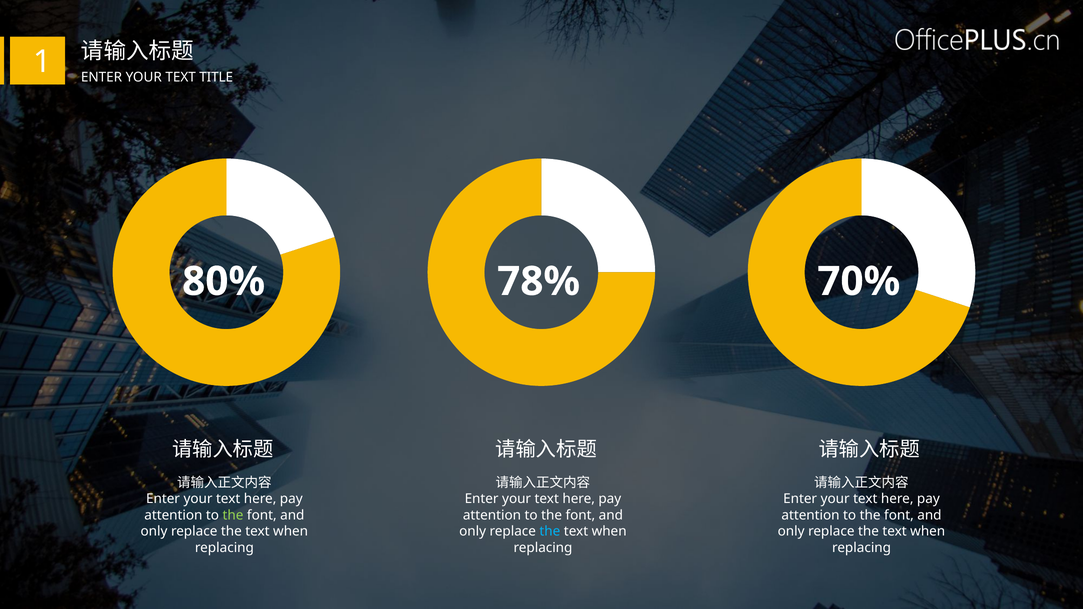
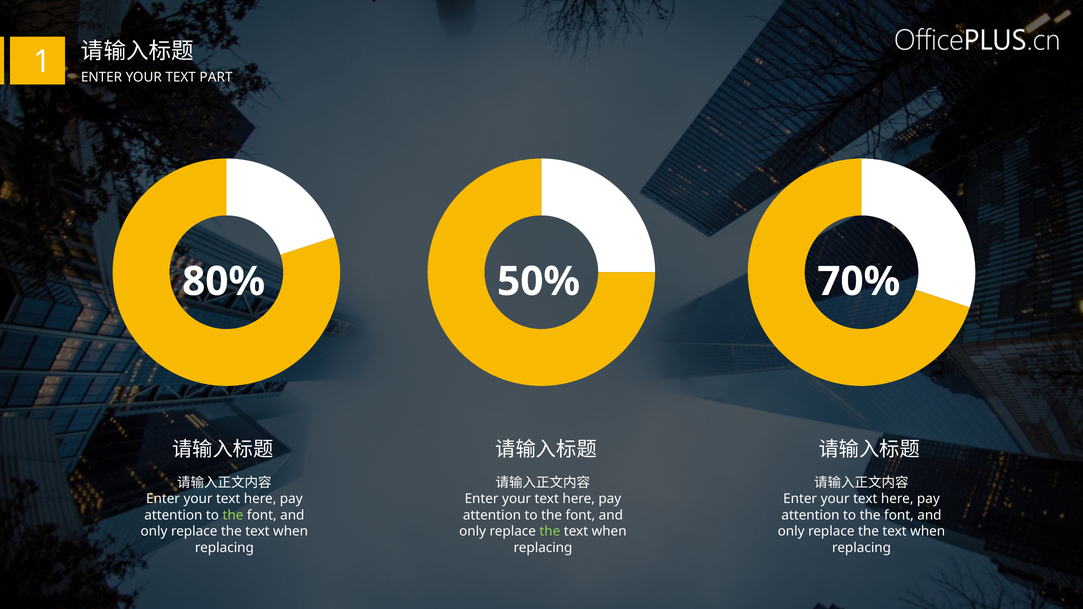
TITLE: TITLE -> PART (216, 77)
78%: 78% -> 50% (539, 282)
the colour: light blue -> light green (550, 532)
